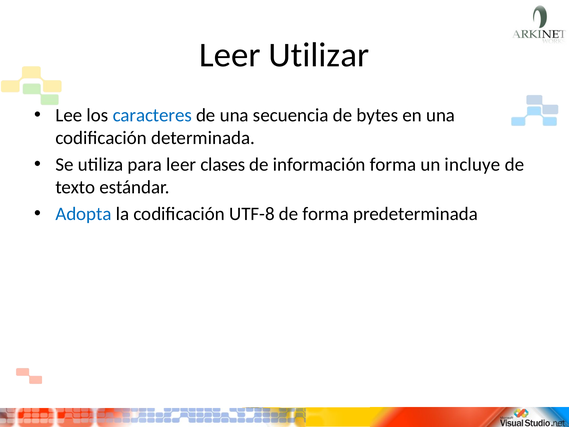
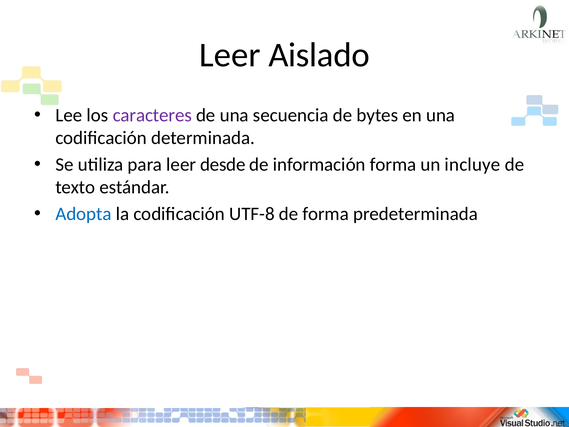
Utilizar: Utilizar -> Aislado (319, 55)
caracteres colour: blue -> purple (152, 115)
clases: clases -> desde (223, 164)
